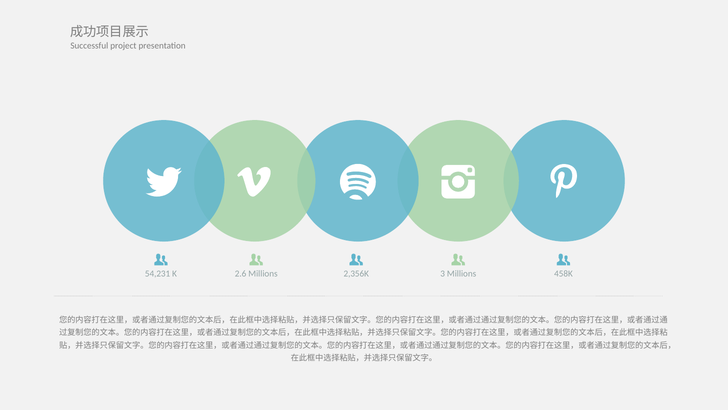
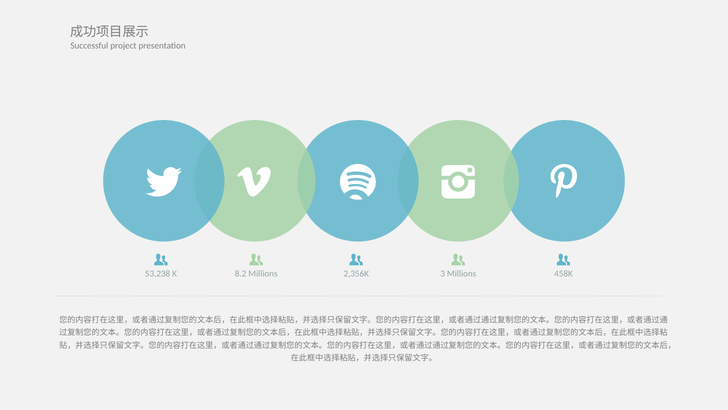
54,231: 54,231 -> 53,238 (158, 273)
2.6: 2.6 -> 8.2 (241, 273)
